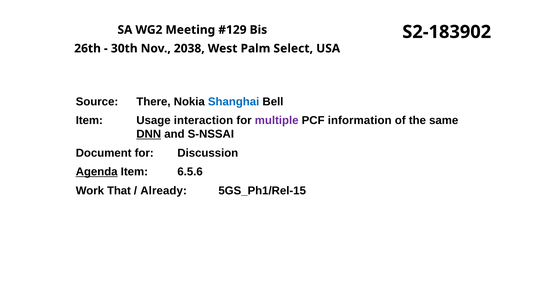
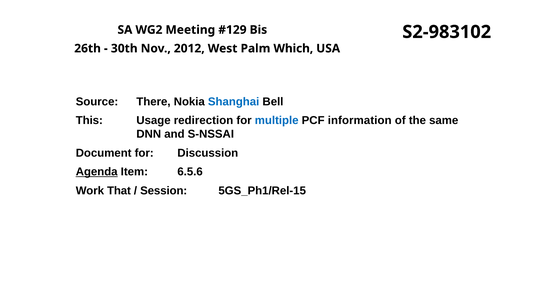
S2-183902: S2-183902 -> S2-983102 (447, 32)
2038: 2038 -> 2012 (189, 48)
Select: Select -> Which (293, 48)
Item: Item -> This (89, 120)
interaction: interaction -> redirection (203, 120)
multiple colour: purple -> blue (277, 120)
DNN underline: present -> none (149, 134)
Already: Already -> Session (164, 191)
